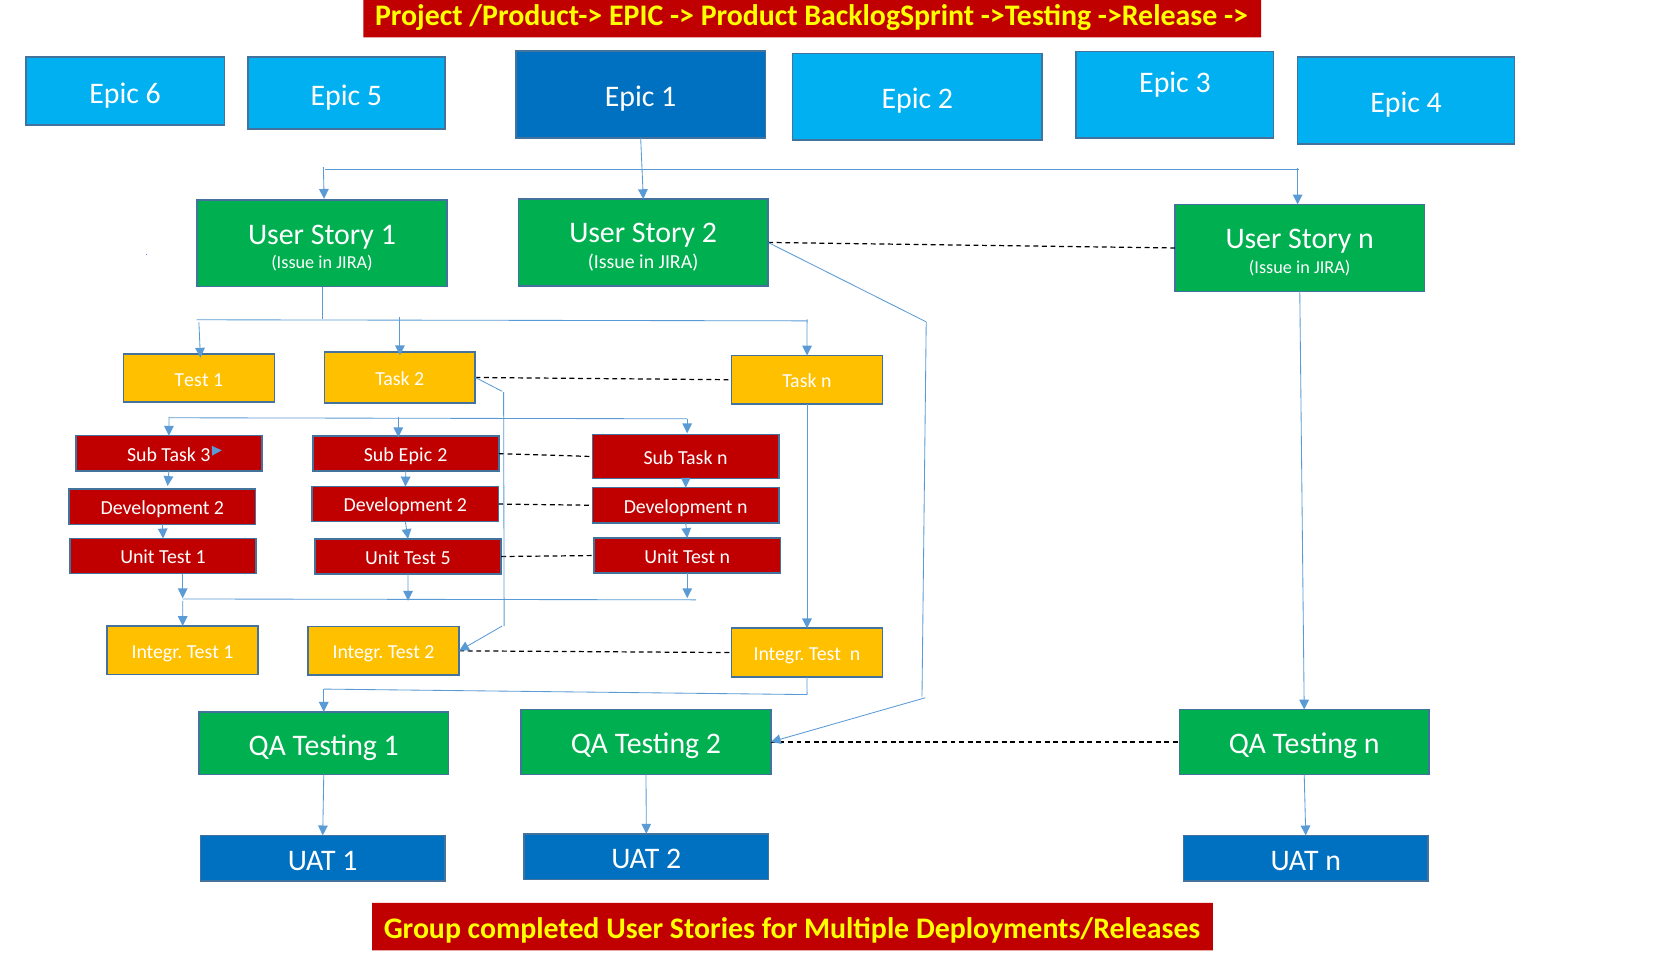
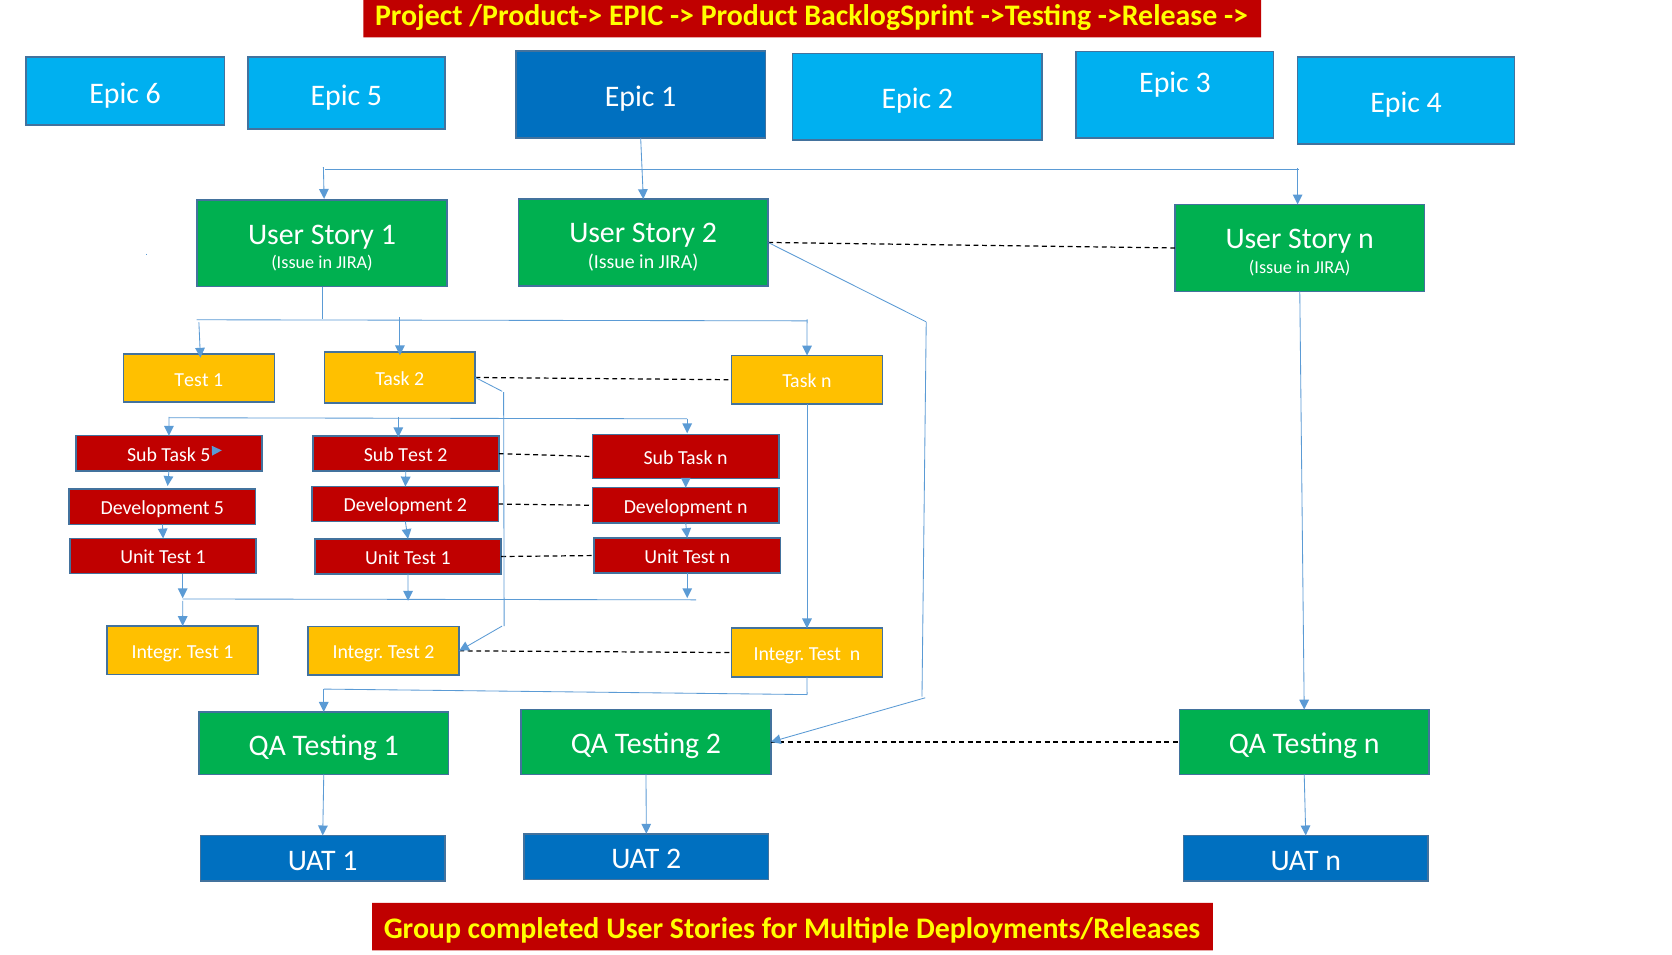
Task 3: 3 -> 5 (205, 455)
Sub Epic: Epic -> Test (416, 455)
2: 2 -> 5 (219, 508)
1 Unit Test 5: 5 -> 1 (446, 558)
